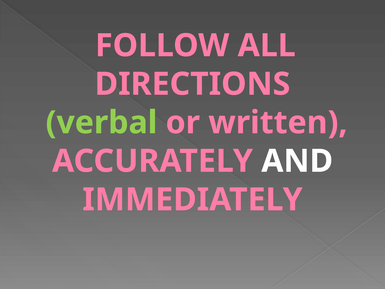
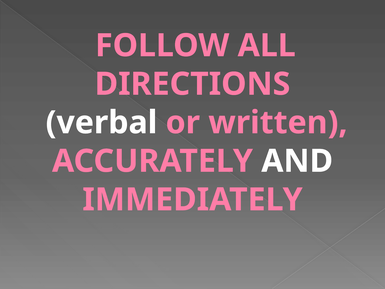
verbal colour: light green -> white (101, 123)
